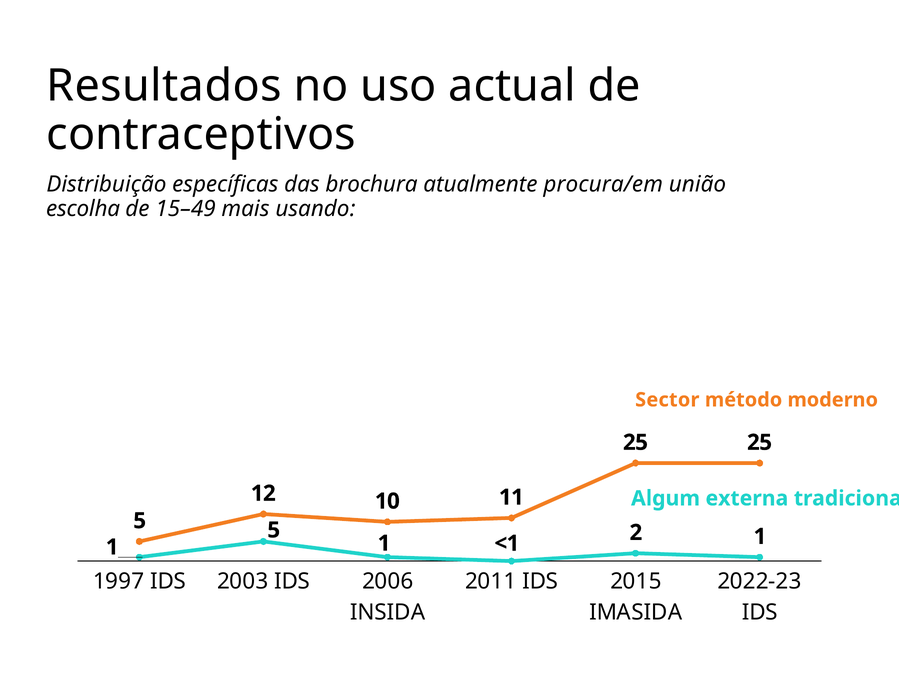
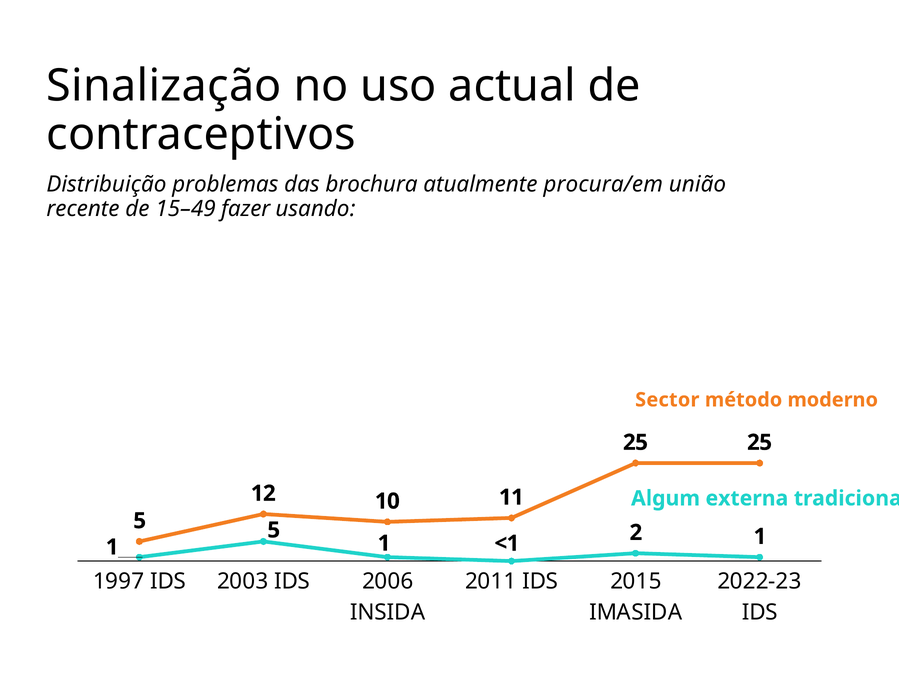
Resultados: Resultados -> Sinalização (164, 86)
específicas: específicas -> problemas (225, 184)
escolha: escolha -> recente (83, 208)
mais: mais -> fazer (246, 208)
